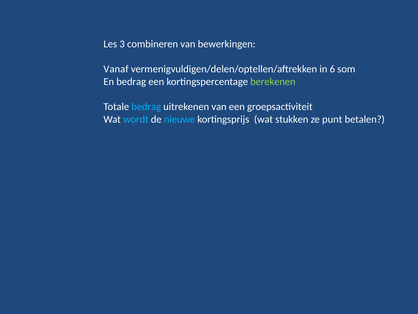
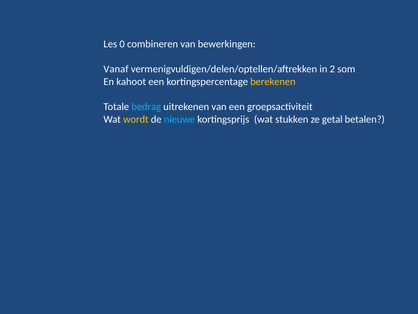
3: 3 -> 0 (122, 44)
6: 6 -> 2 (332, 69)
En bedrag: bedrag -> kahoot (131, 82)
berekenen colour: light green -> yellow (273, 82)
wordt colour: light blue -> yellow (136, 119)
punt: punt -> getal (332, 119)
